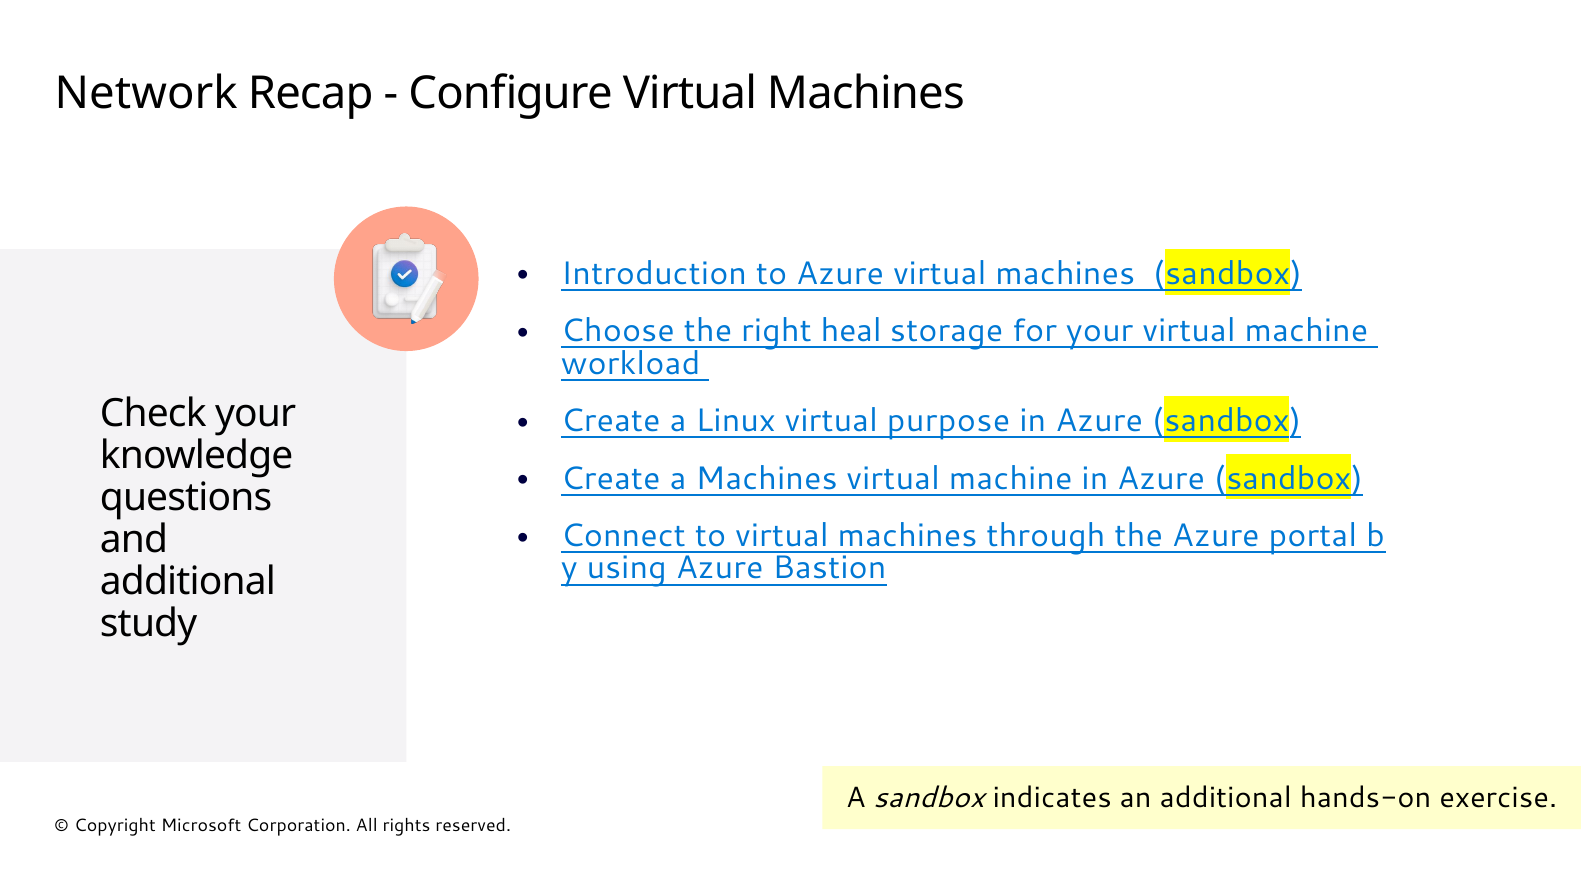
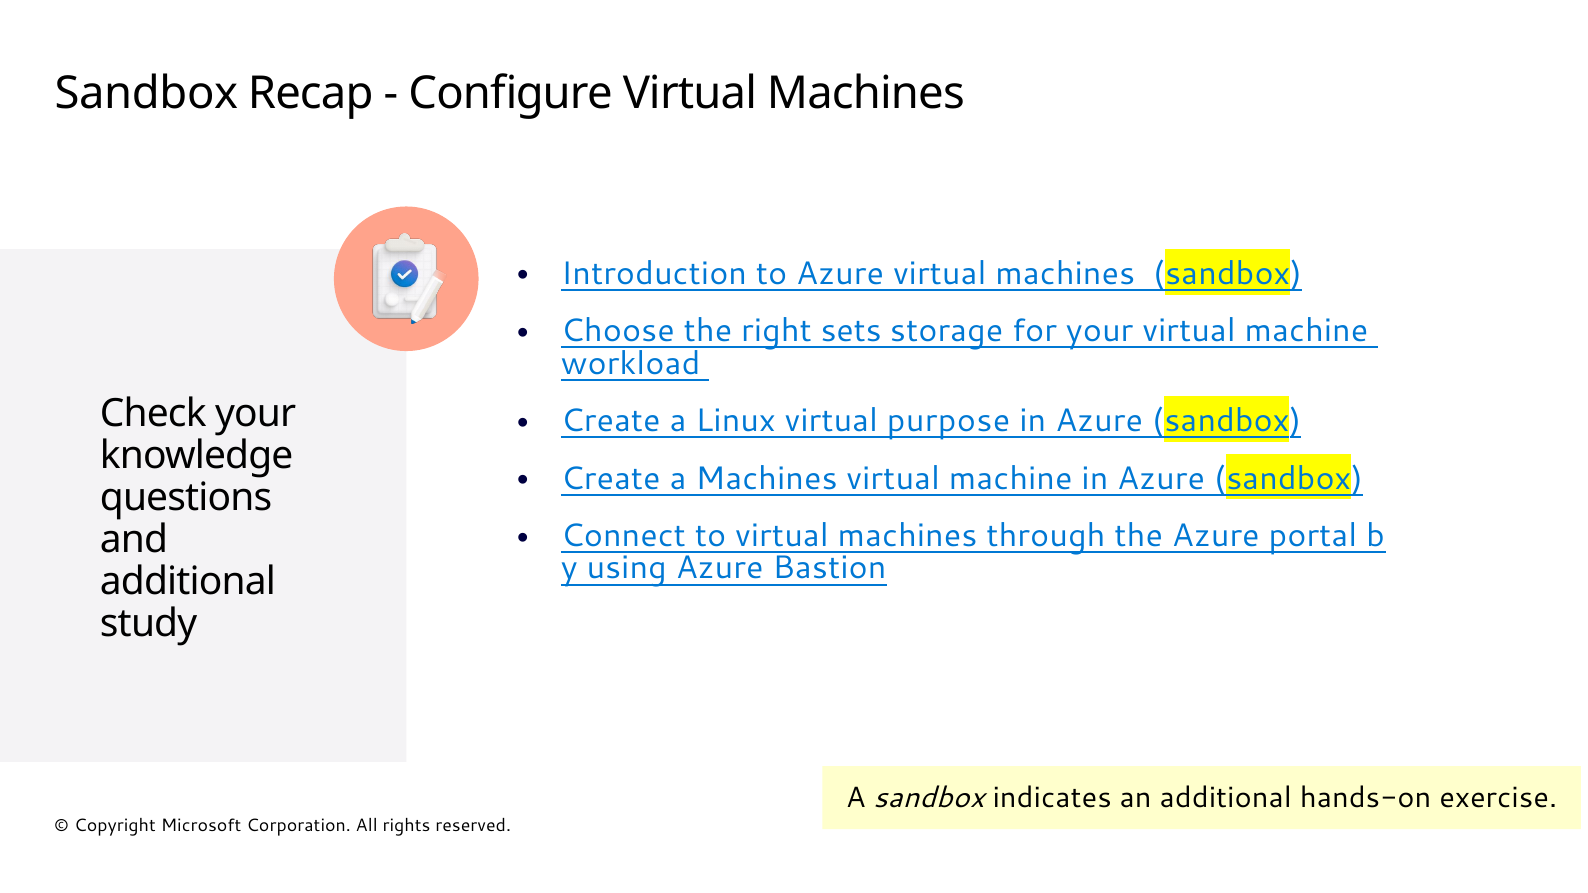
Network: Network -> Sandbox (146, 93)
heal: heal -> sets (851, 331)
